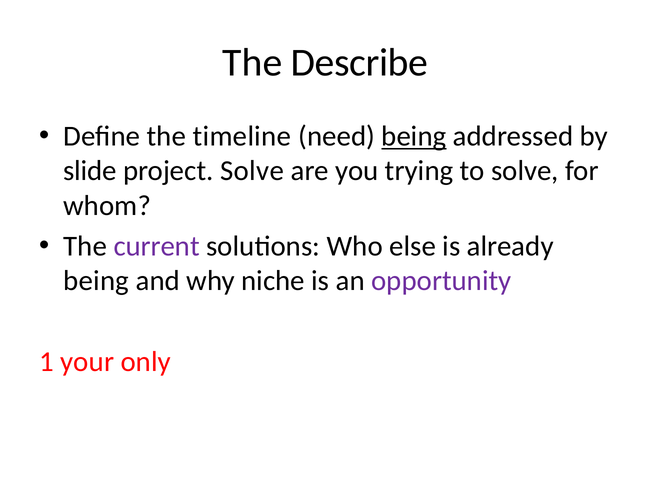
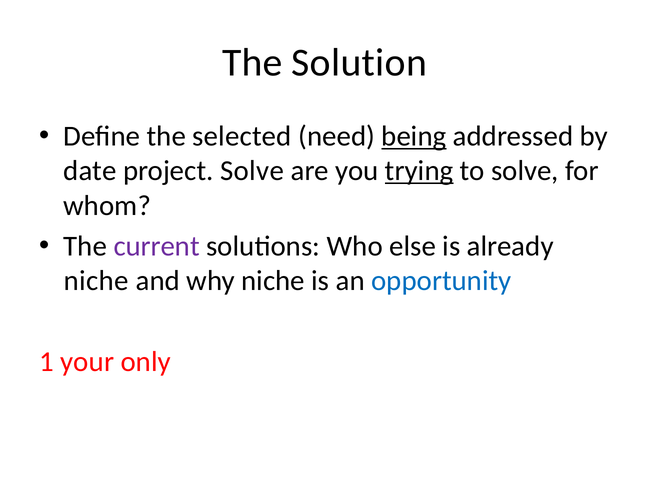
Describe: Describe -> Solution (359, 63)
timeline: timeline -> selected (242, 136)
slide: slide -> date (90, 171)
trying underline: none -> present (419, 171)
being: being -> niche (96, 281)
opportunity colour: purple -> blue (441, 281)
